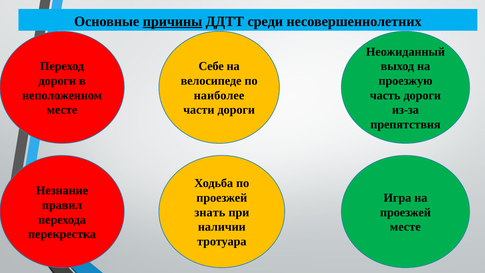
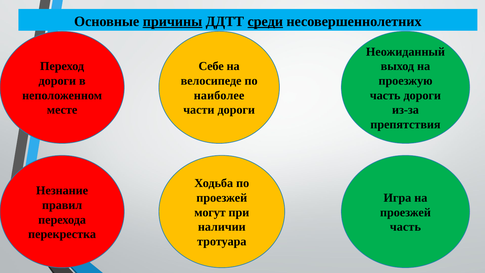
среди underline: none -> present (265, 21)
знать: знать -> могут (210, 212)
месте: месте -> часть (405, 227)
